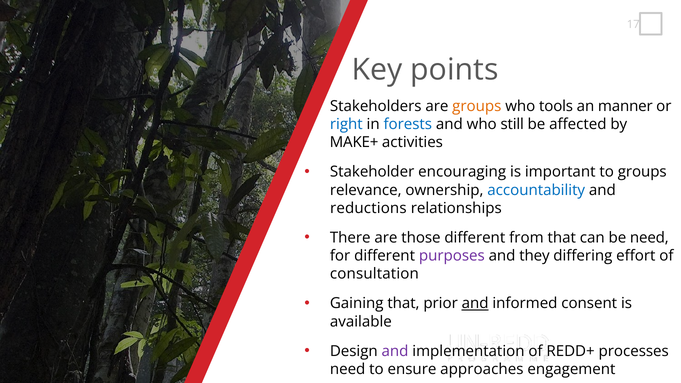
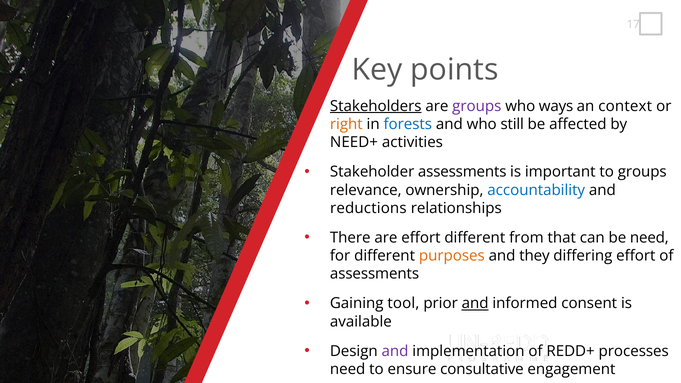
Stakeholders underline: none -> present (376, 106)
groups colour: orange -> purple (477, 106)
tools: tools -> ways (556, 106)
manner: manner -> context (625, 106)
right colour: blue -> orange (346, 124)
MAKE+: MAKE+ -> NEED+ (354, 142)
Stakeholder encouraging: encouraging -> assessments (462, 172)
are those: those -> effort (421, 238)
purposes colour: purple -> orange (452, 256)
consultation: consultation -> assessments (375, 274)
Gaining that: that -> tool (403, 304)
approaches: approaches -> consultative (482, 369)
